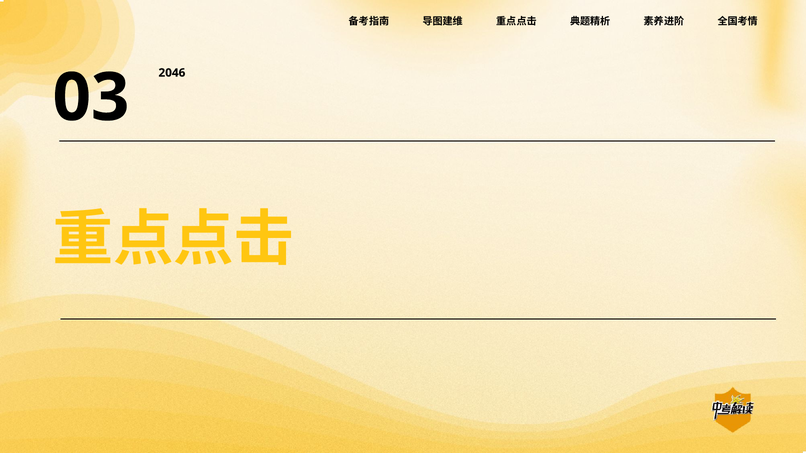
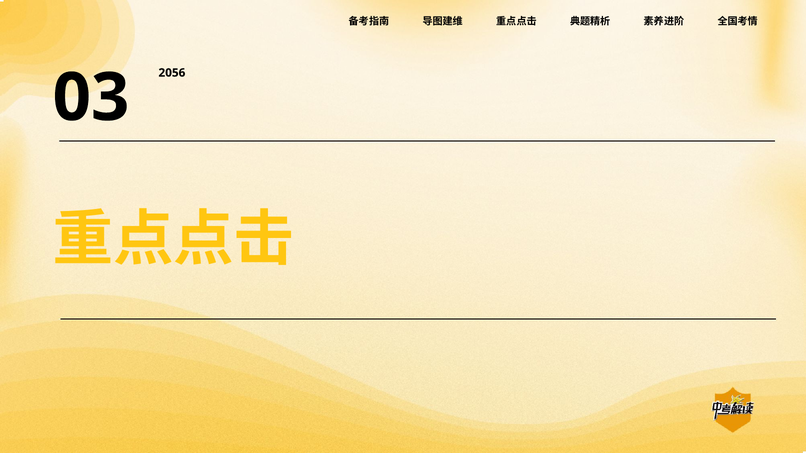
2046: 2046 -> 2056 (172, 73)
